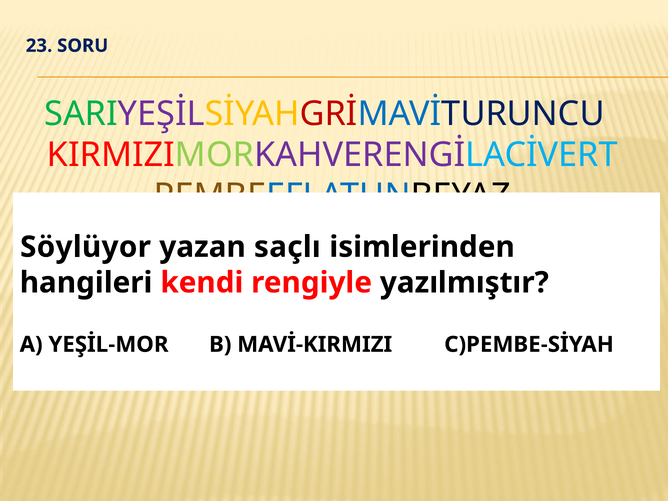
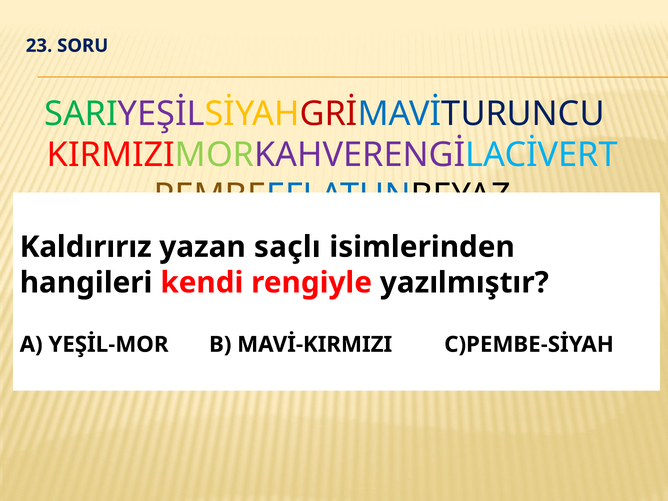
Söylüyor: Söylüyor -> Kaldırırız (86, 247)
